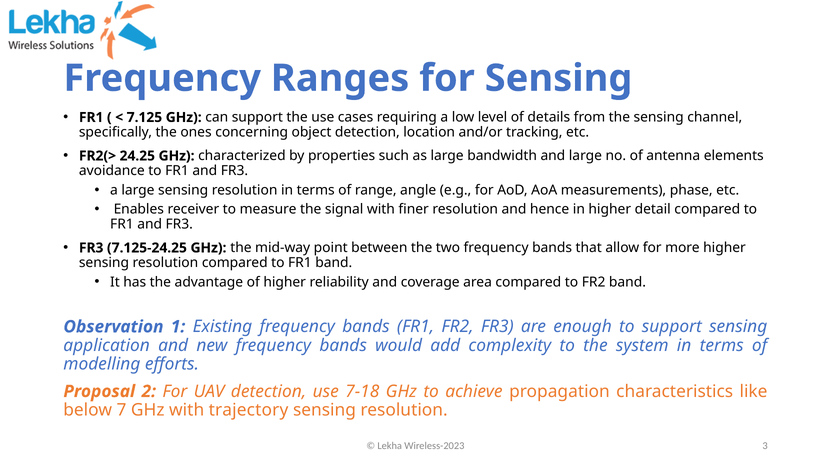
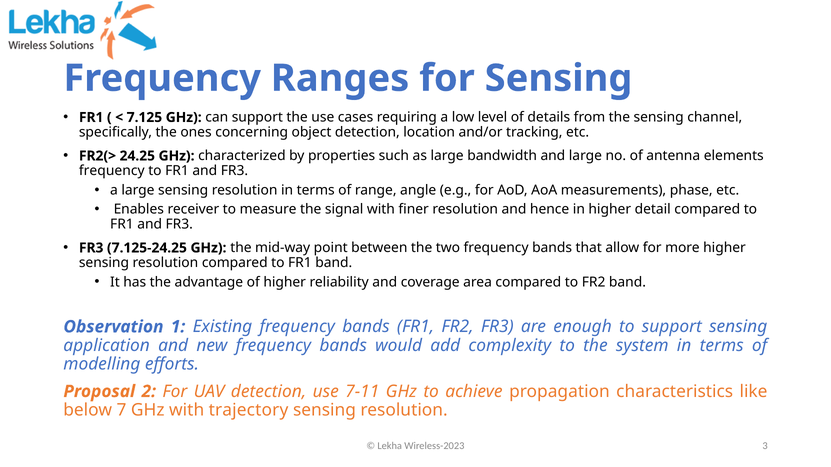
avoidance: avoidance -> frequency (112, 171)
7-18: 7-18 -> 7-11 (362, 392)
